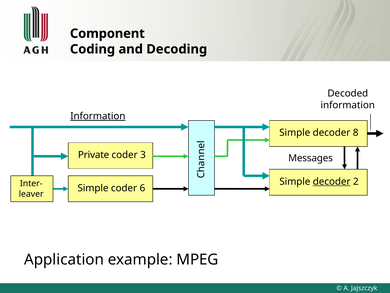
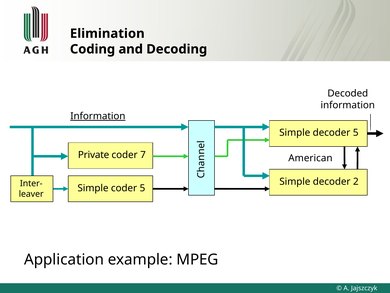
Component: Component -> Elimination (107, 33)
decoder 8: 8 -> 5 (356, 133)
3: 3 -> 7 (143, 155)
Messages: Messages -> American (310, 158)
decoder underline: present -> none (332, 181)
coder 6: 6 -> 5 (142, 188)
